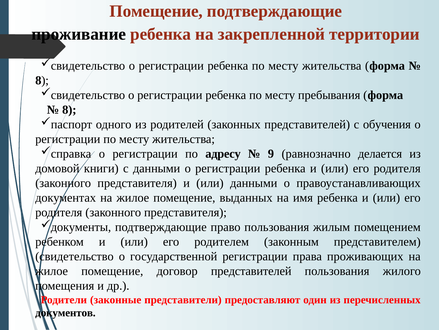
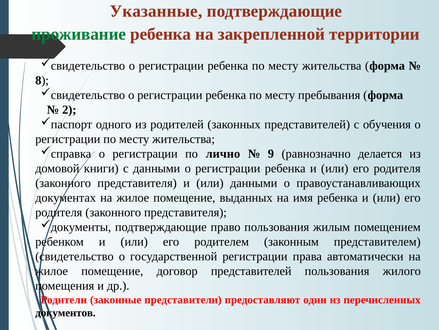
Помещение: Помещение -> Указанные (156, 11)
проживание colour: black -> green (79, 34)
8: 8 -> 2 (69, 110)
адресу: адресу -> лично (223, 153)
проживающих: проживающих -> автоматически (365, 256)
